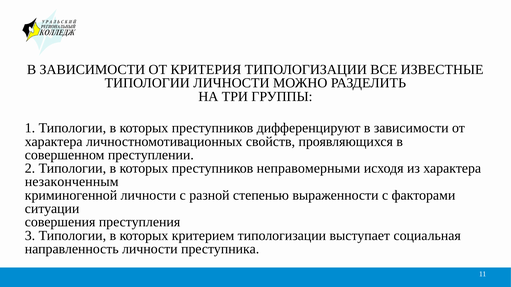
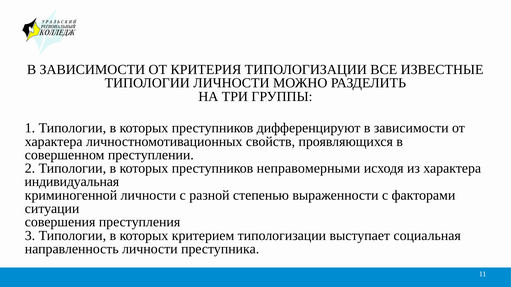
незаконченным: незаконченным -> индивидуальная (72, 182)
